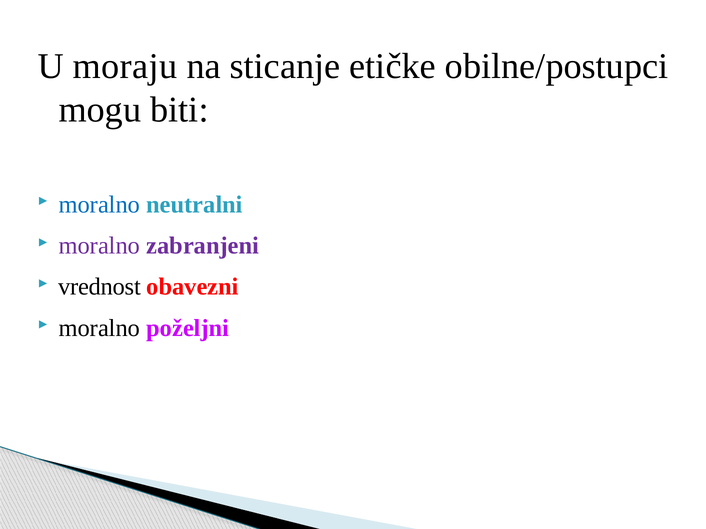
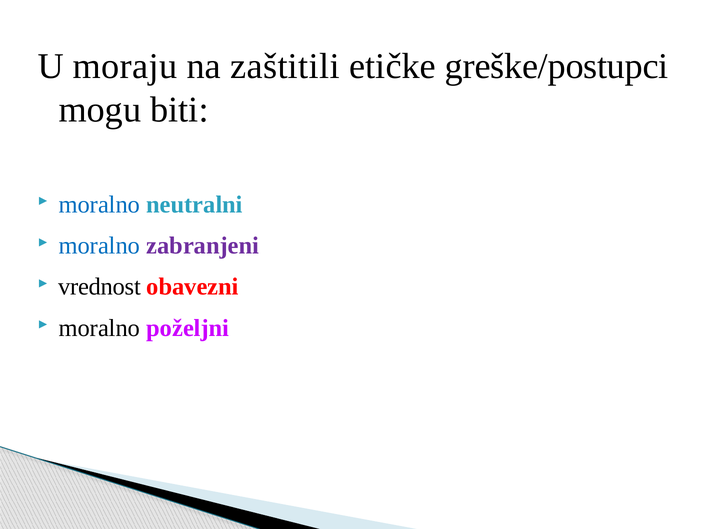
sticanje: sticanje -> zaštitili (285, 66)
obilne/postupci: obilne/postupci -> greške/postupci (557, 66)
moralno colour: purple -> blue (99, 246)
